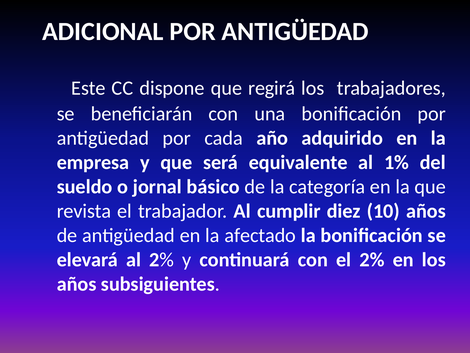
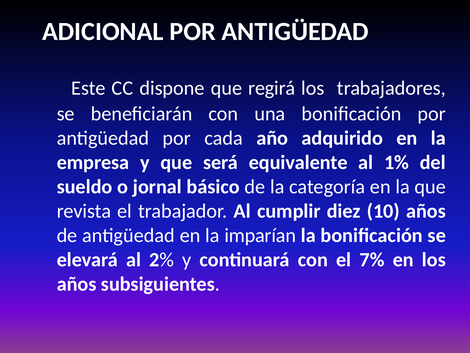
afectado: afectado -> imparían (260, 235)
el 2%: 2% -> 7% (372, 260)
